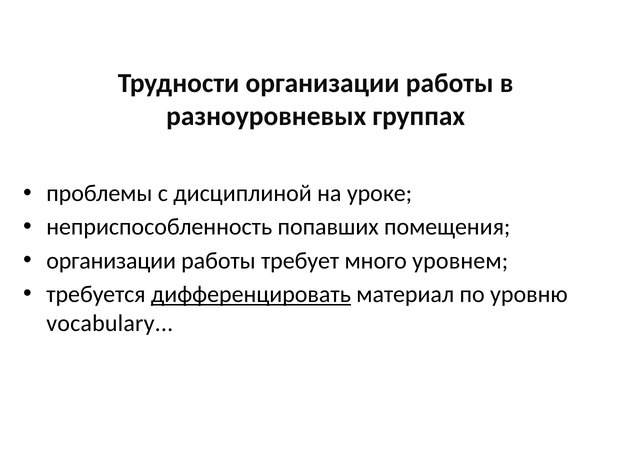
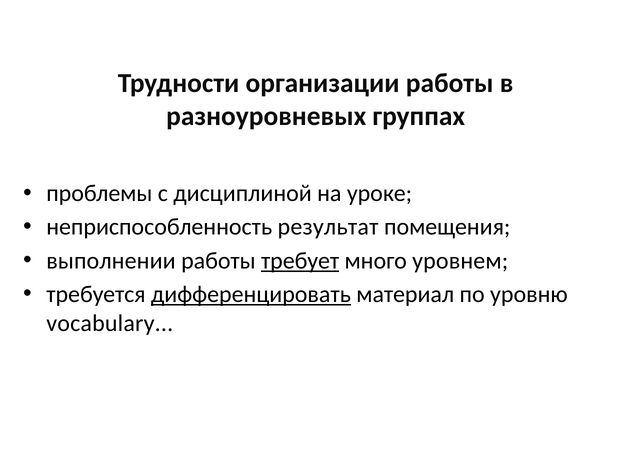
попавших: попавших -> результат (328, 227)
организации: организации -> выполнении (111, 261)
требует underline: none -> present (300, 261)
